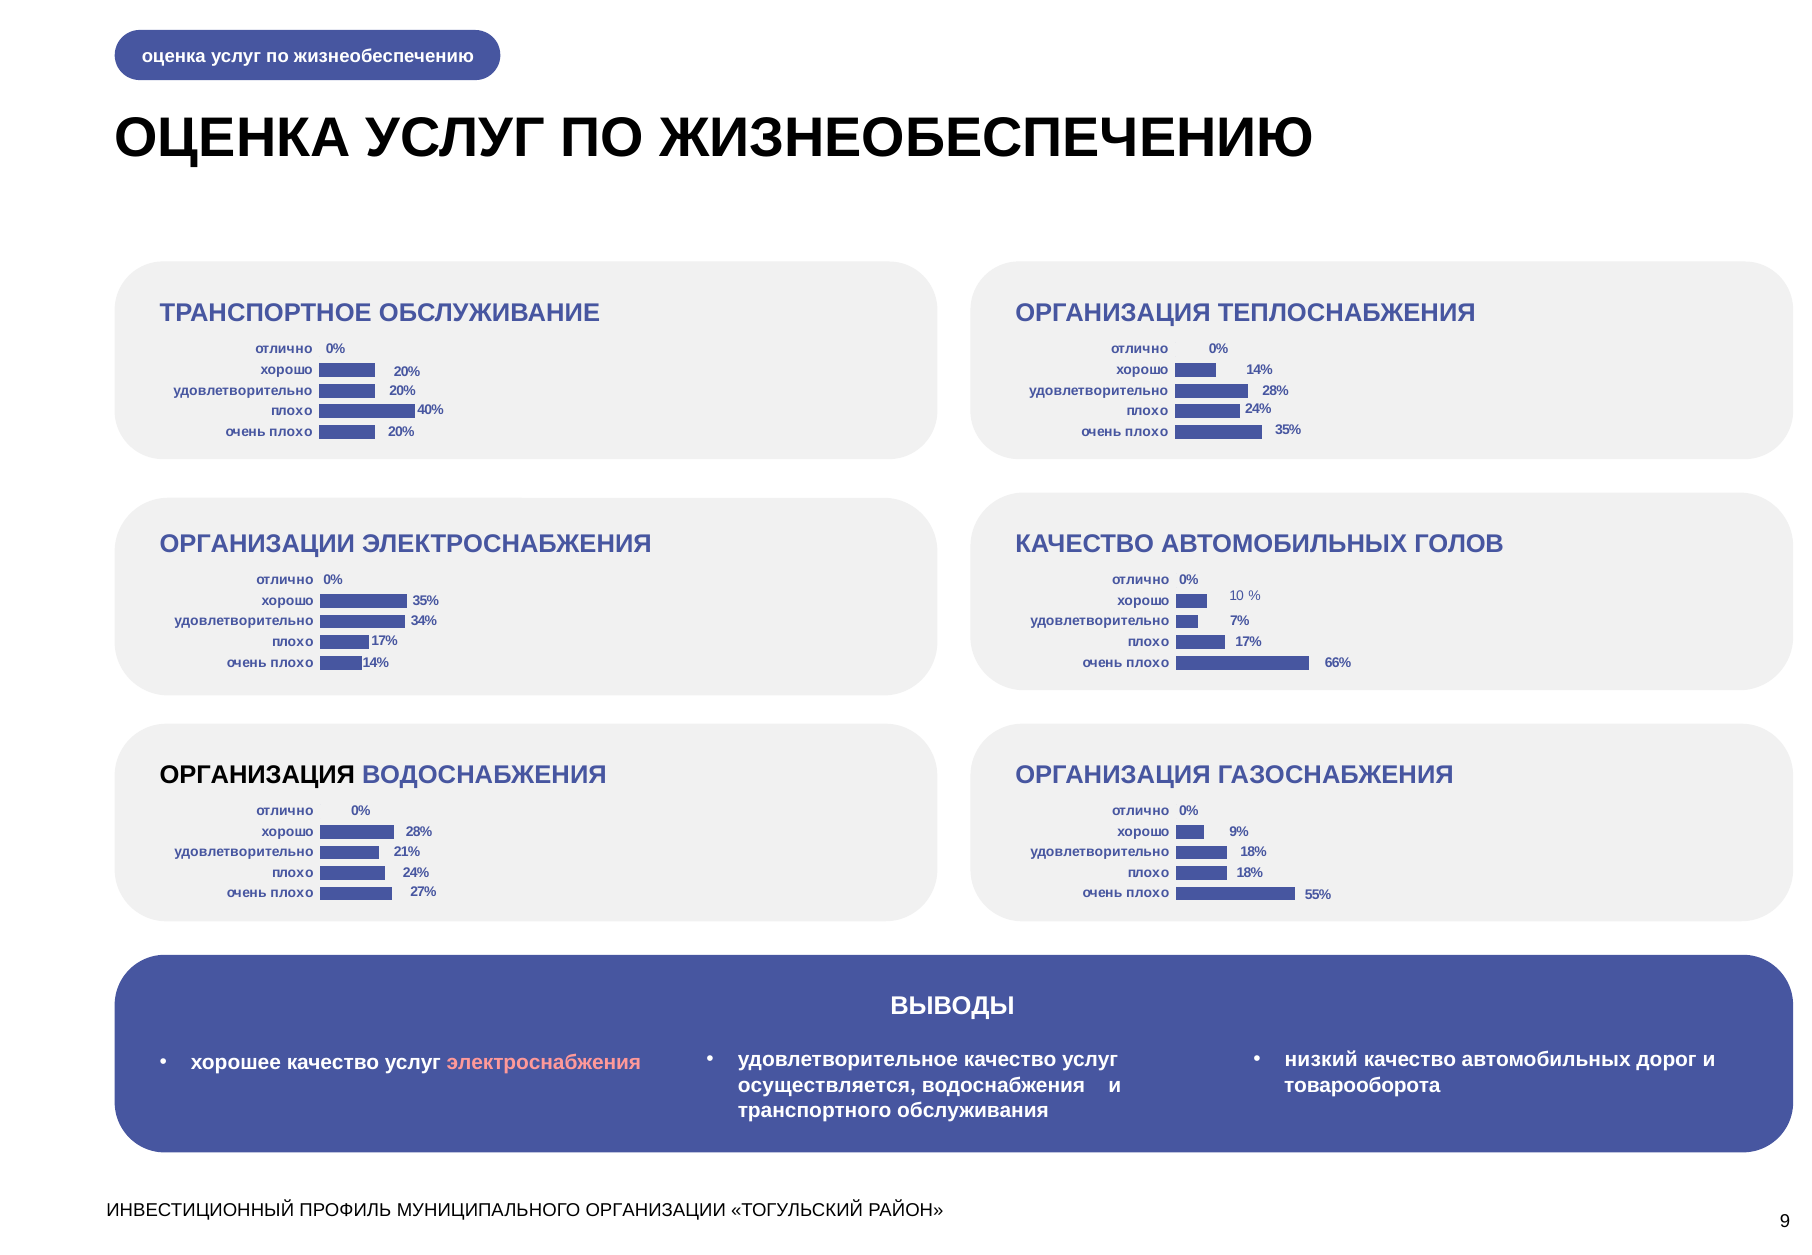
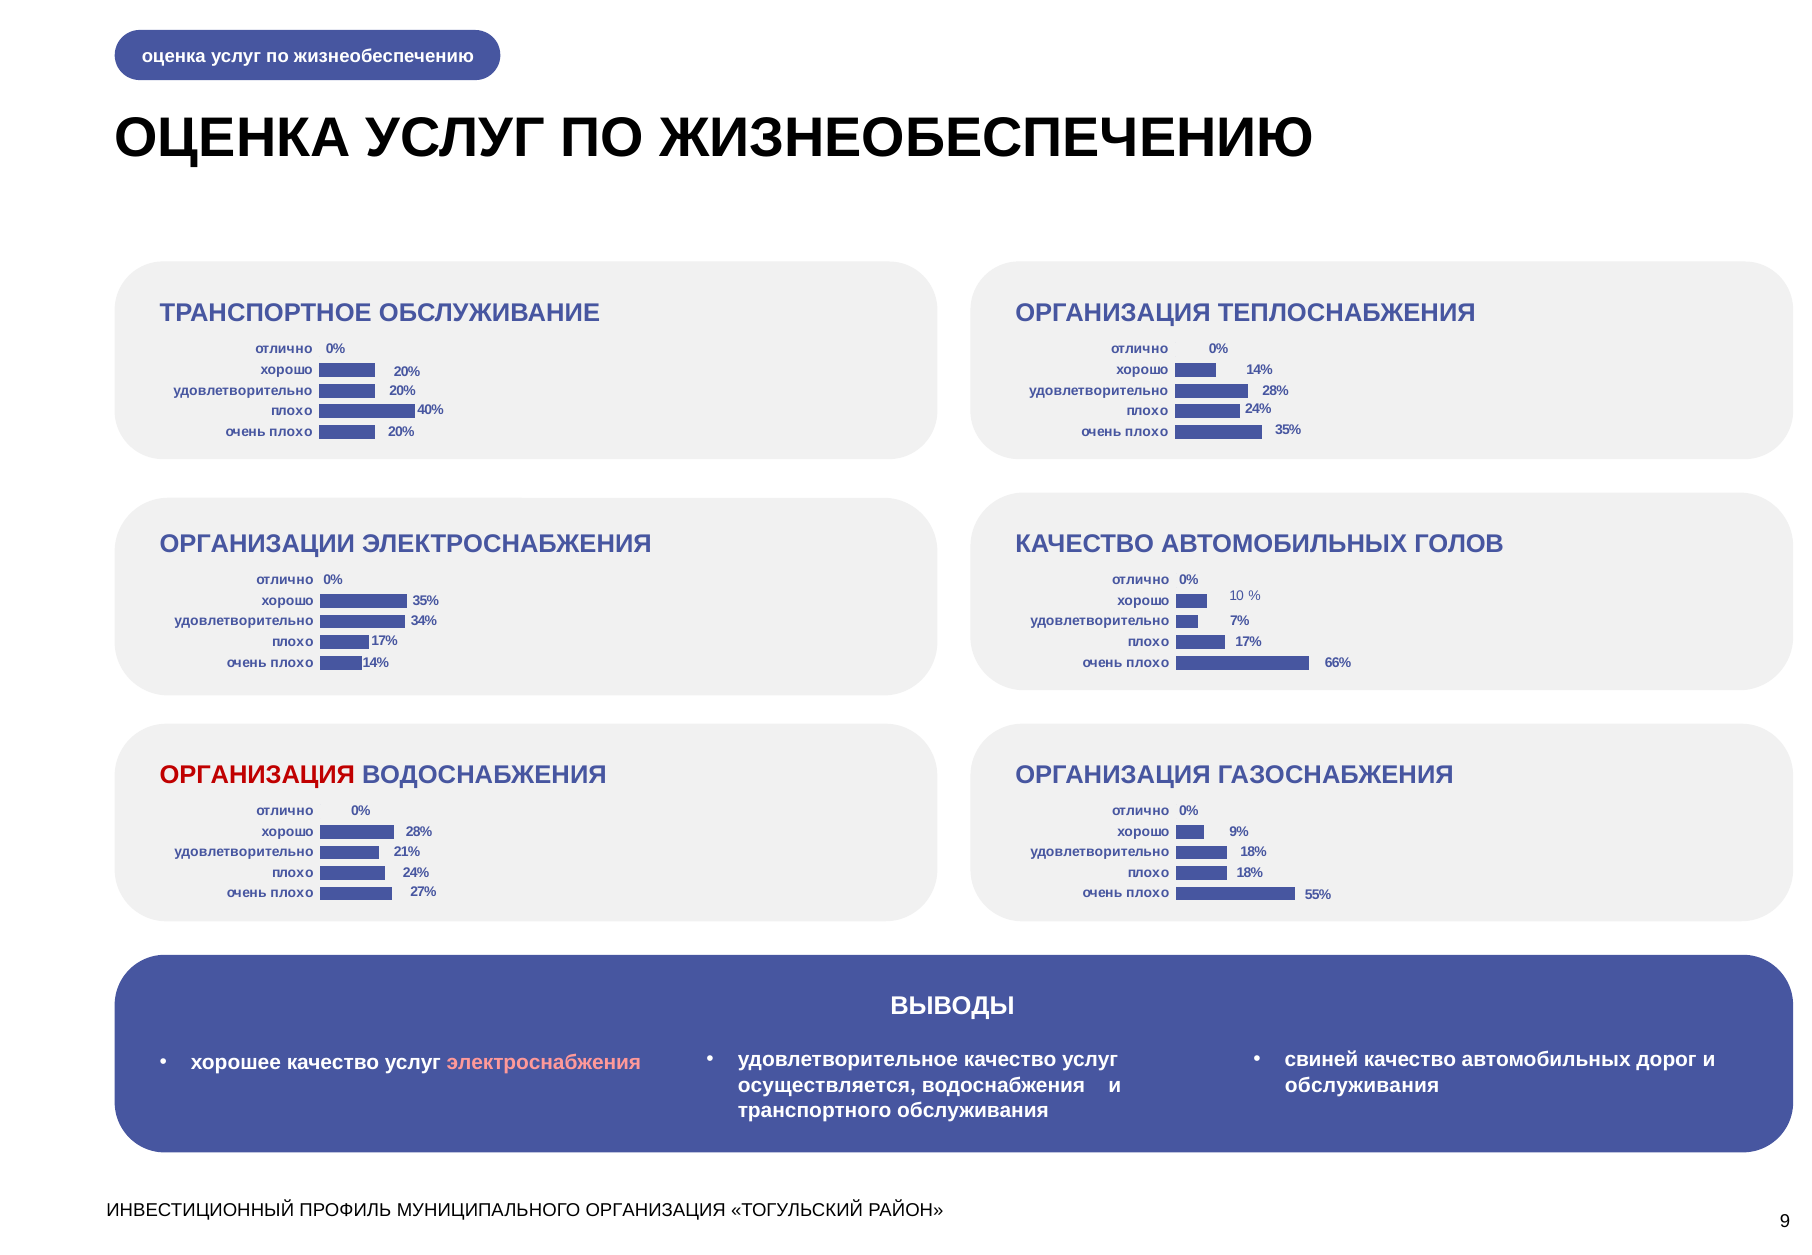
ОРГАНИЗАЦИЯ colour: black -> red (257, 775)
низкий: низкий -> свиней (1321, 1060)
товарооборота: товарооборота -> обслуживания (1362, 1085)
МУНИЦИПАЛЬНОГО ОРГАНИЗАЦИИ: ОРГАНИЗАЦИИ -> ОРГАНИЗАЦИЯ (656, 1210)
